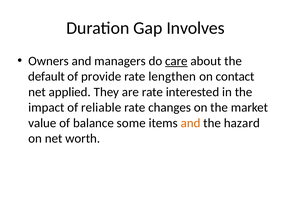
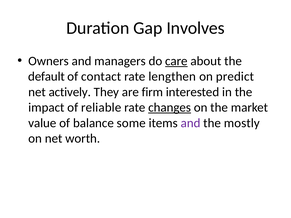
provide: provide -> contact (101, 77)
contact: contact -> predict (235, 77)
applied: applied -> actively (70, 92)
are rate: rate -> firm (152, 92)
changes underline: none -> present (170, 108)
and colour: orange -> purple (191, 123)
hazard: hazard -> mostly (242, 123)
